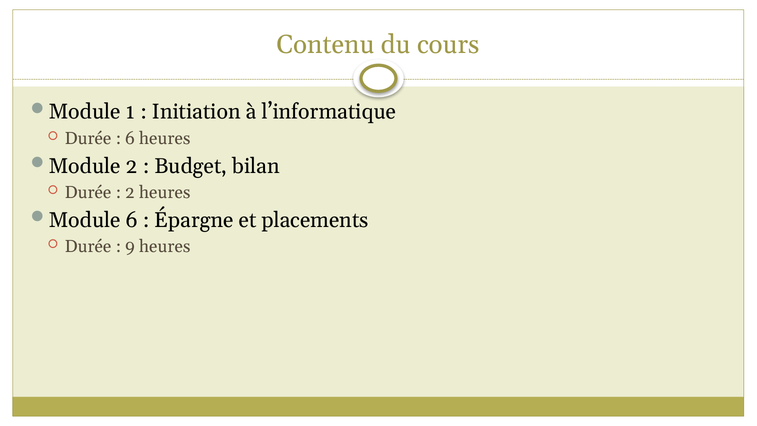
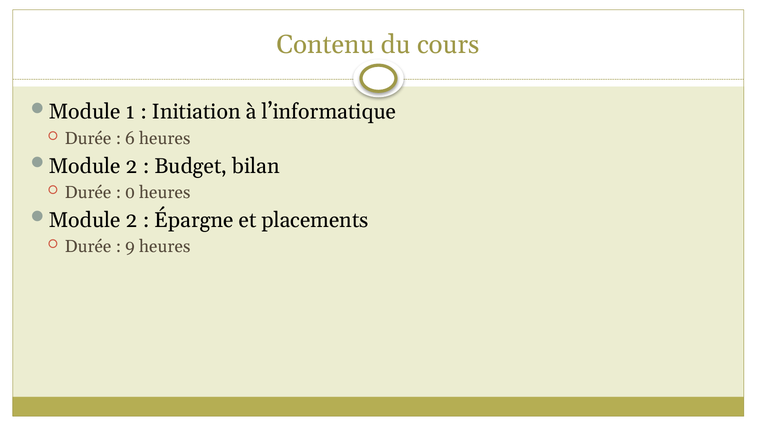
2: 2 -> 0 (130, 192)
6: 6 -> 2 (132, 220)
